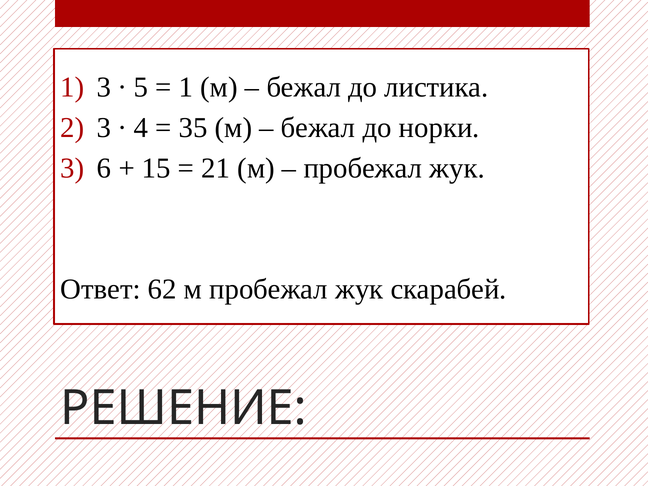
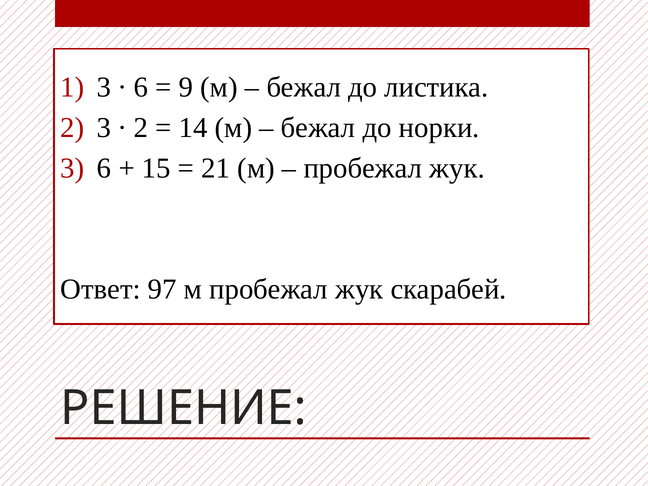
5: 5 -> 6 (141, 87)
1: 1 -> 9 (186, 87)
4: 4 -> 2 (141, 128)
35: 35 -> 14 (193, 128)
62: 62 -> 97 (162, 289)
